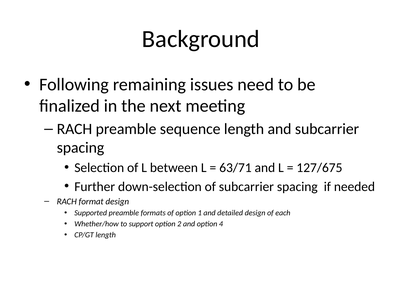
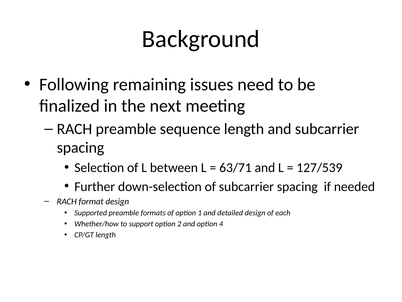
127/675: 127/675 -> 127/539 (319, 168)
